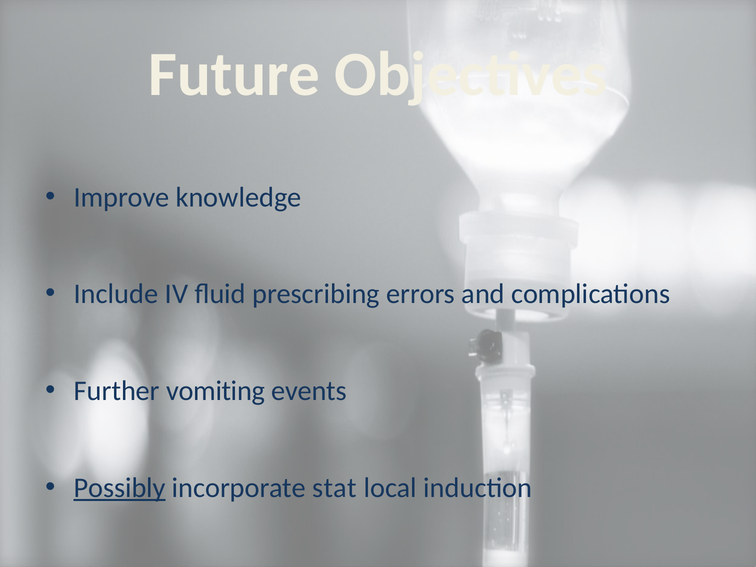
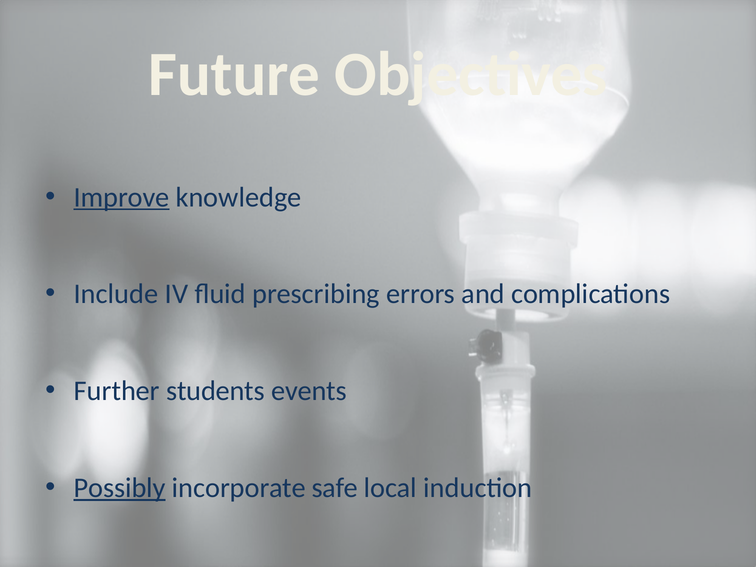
Improve underline: none -> present (122, 197)
vomiting: vomiting -> students (216, 391)
stat: stat -> safe (335, 488)
